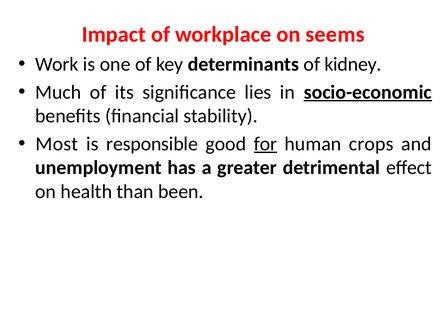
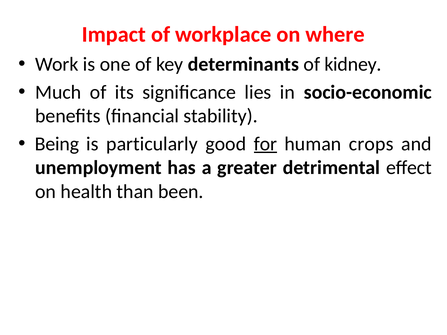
seems: seems -> where (335, 34)
socio-economic underline: present -> none (368, 92)
Most: Most -> Being (57, 144)
responsible: responsible -> particularly (152, 144)
